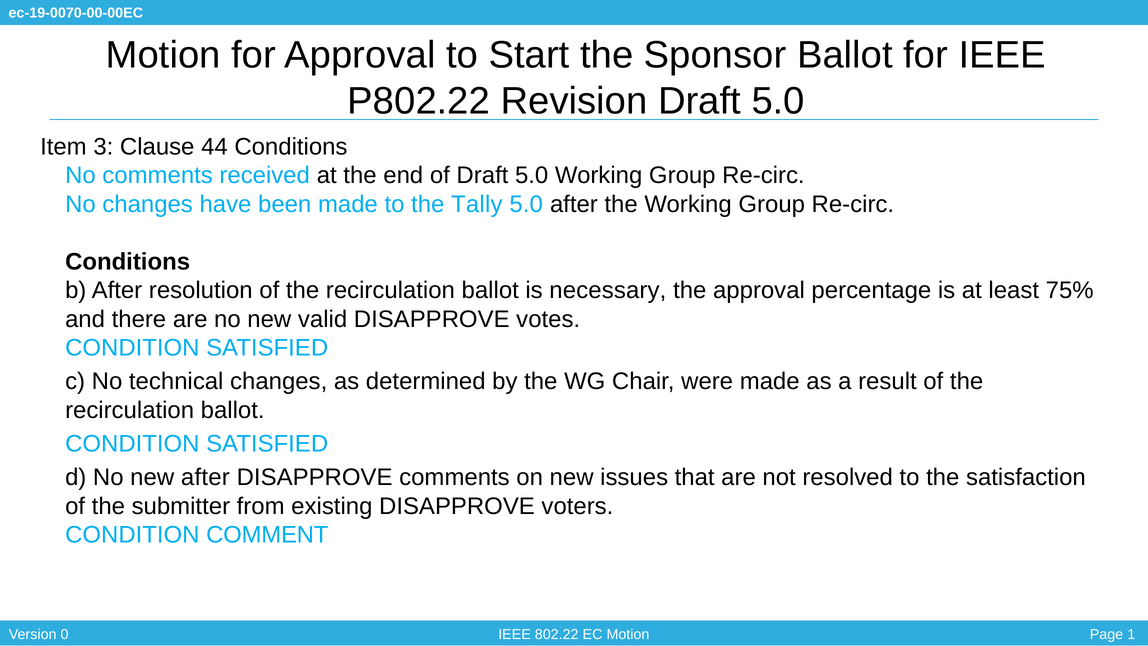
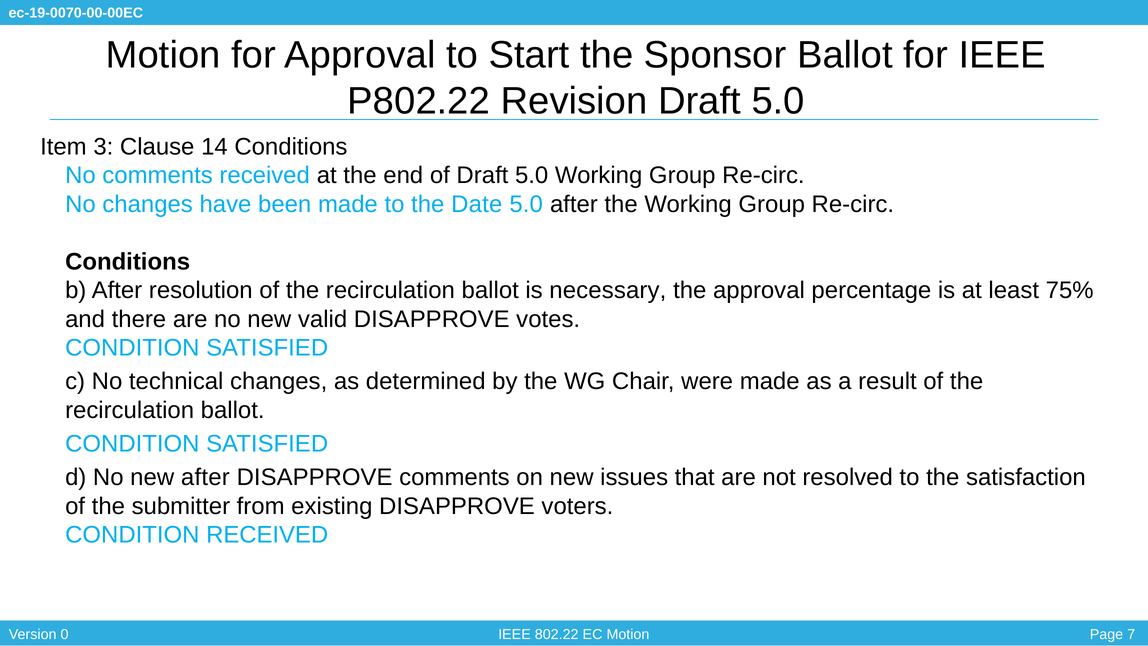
44: 44 -> 14 (214, 147)
Tally: Tally -> Date (477, 204)
CONDITION COMMENT: COMMENT -> RECEIVED (267, 535)
1: 1 -> 7 (1131, 634)
